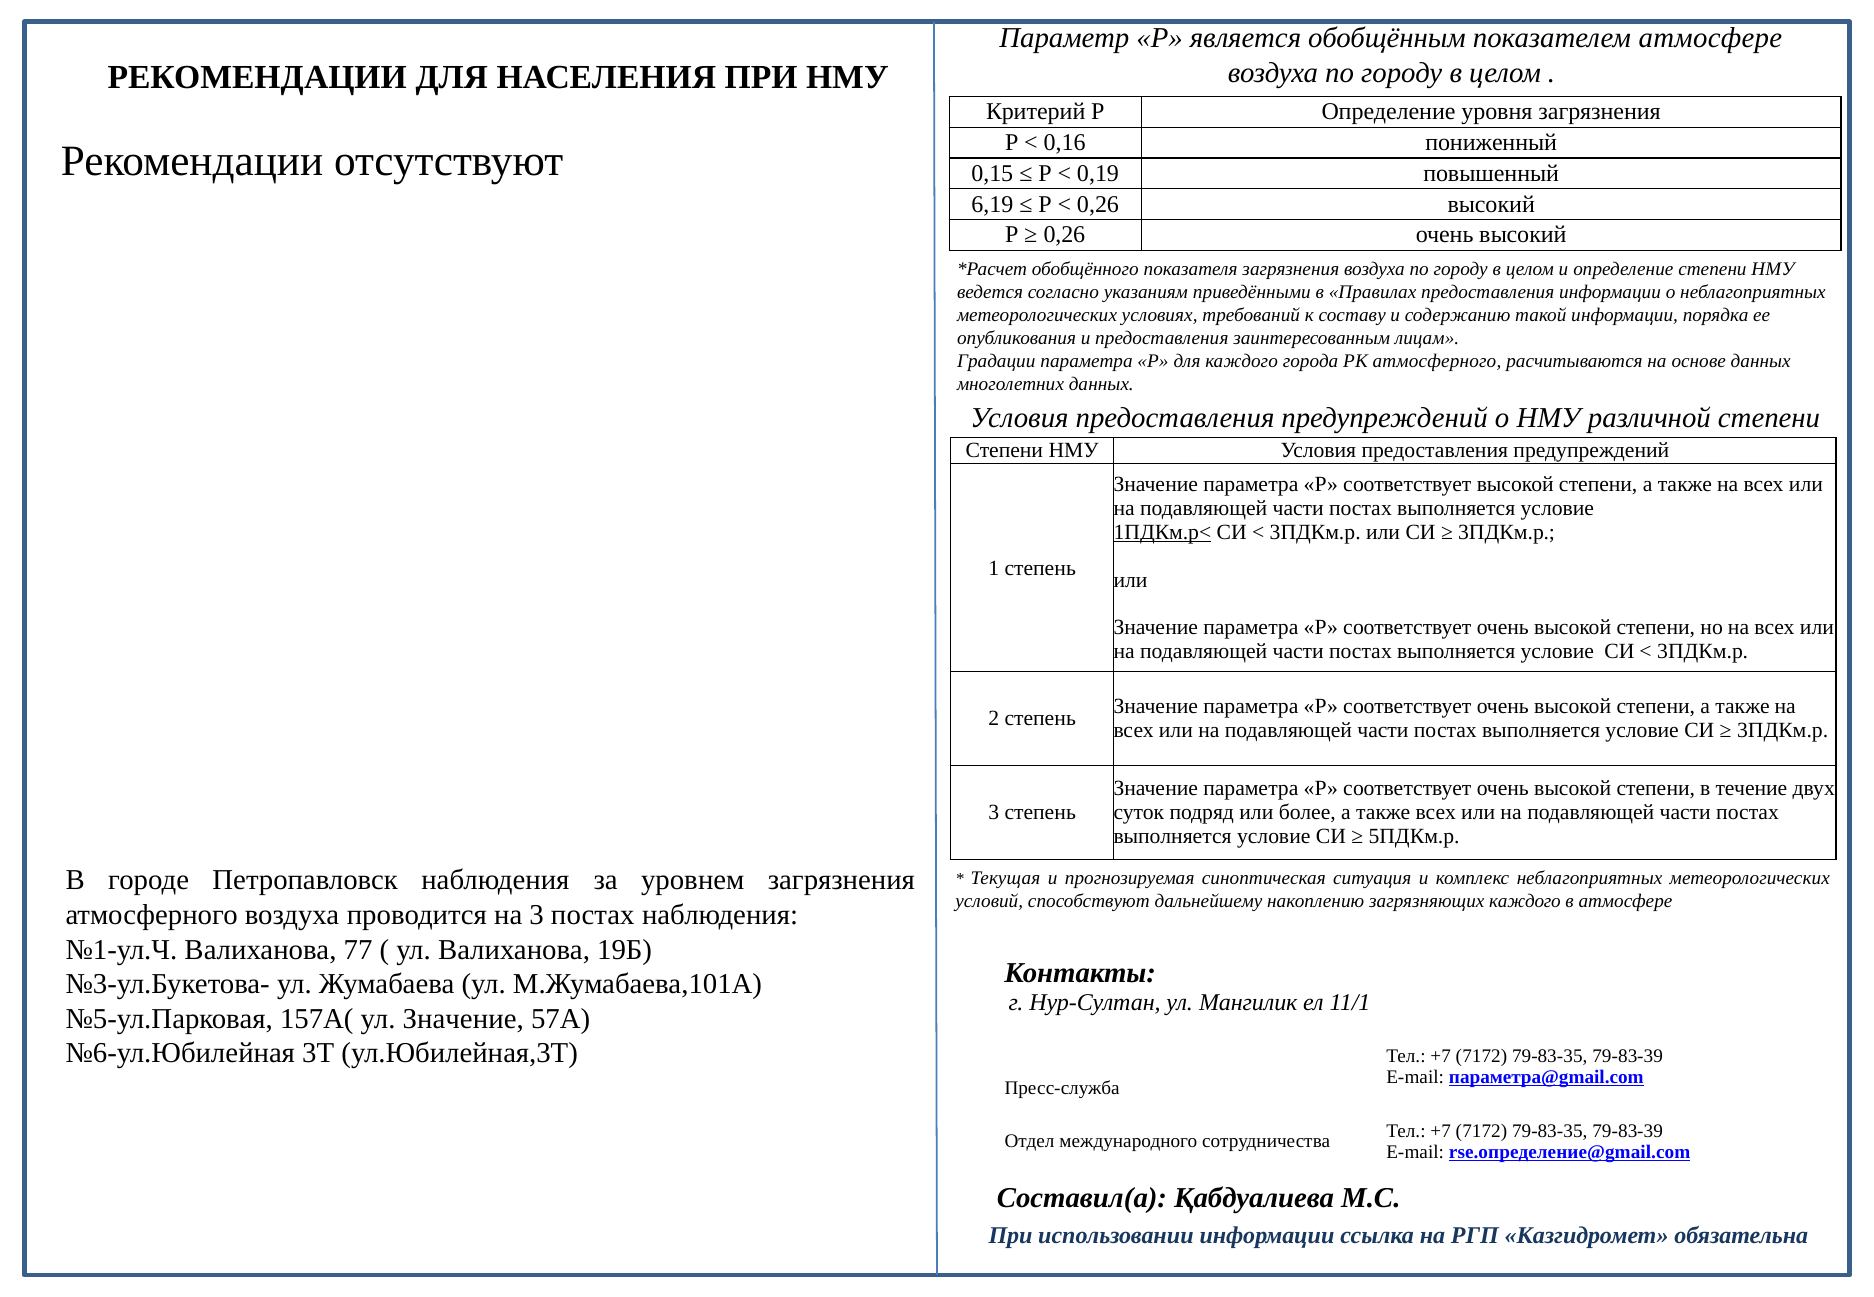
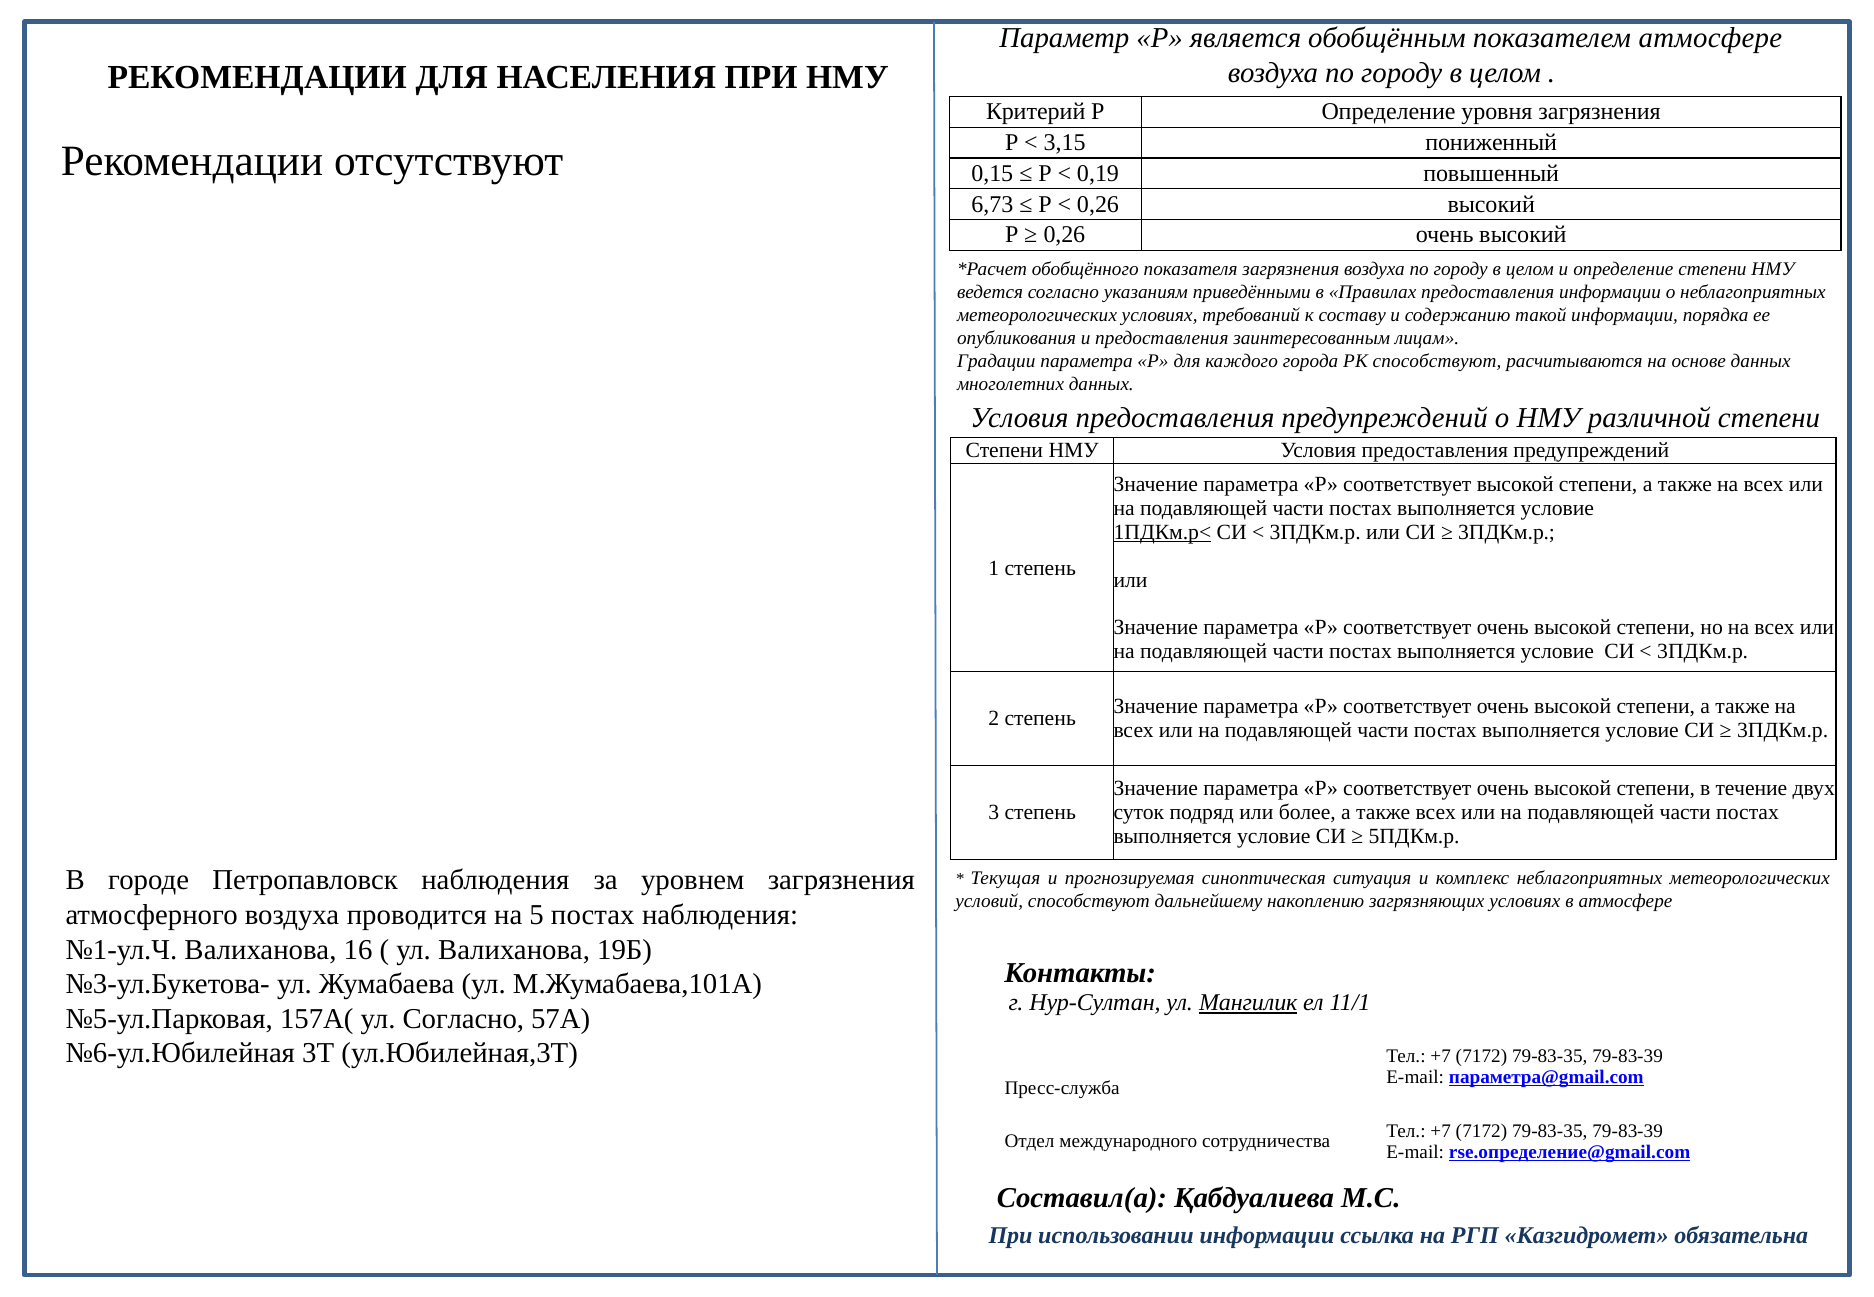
0,16: 0,16 -> 3,15 (1065, 142)
6,19: 6,19 -> 6,73 (992, 204)
РК атмосферного: атмосферного -> способствуют (1437, 361)
загрязняющих каждого: каждого -> условиях (1525, 902)
на 3: 3 -> 5 (537, 915)
77: 77 -> 16 (358, 950)
Мангилик underline: none -> present (1248, 1003)
ул Значение: Значение -> Согласно (463, 1019)
